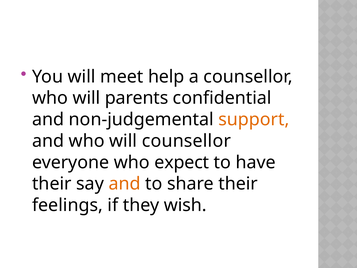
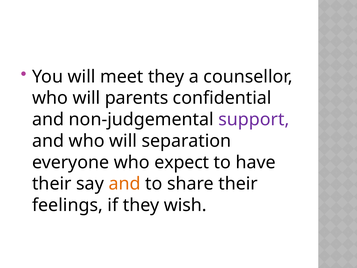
meet help: help -> they (166, 77)
support colour: orange -> purple (254, 119)
will counsellor: counsellor -> separation (186, 141)
